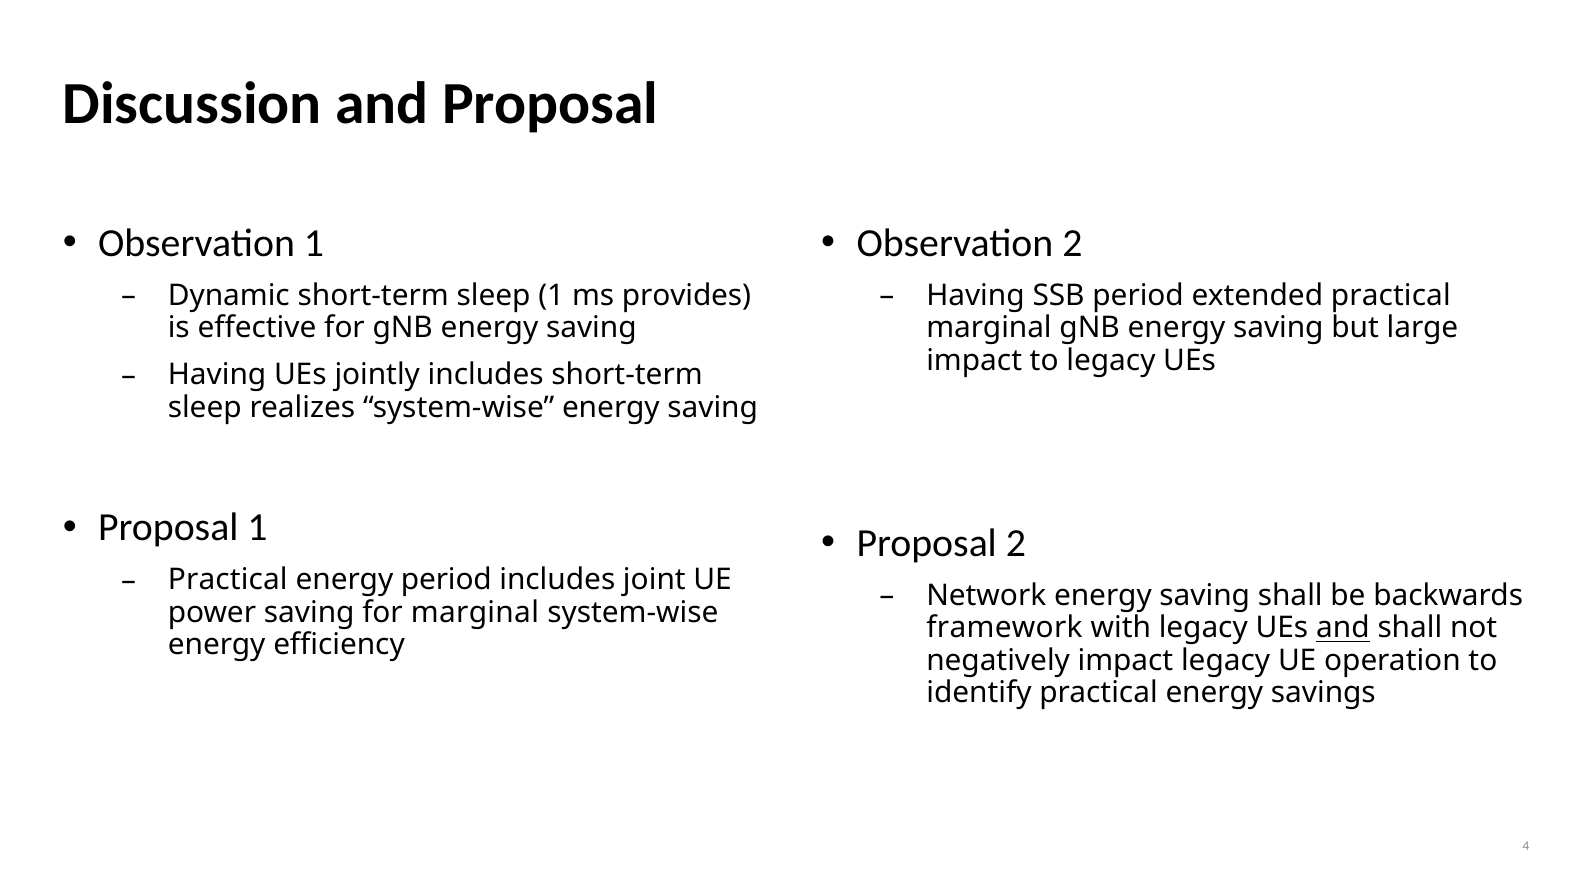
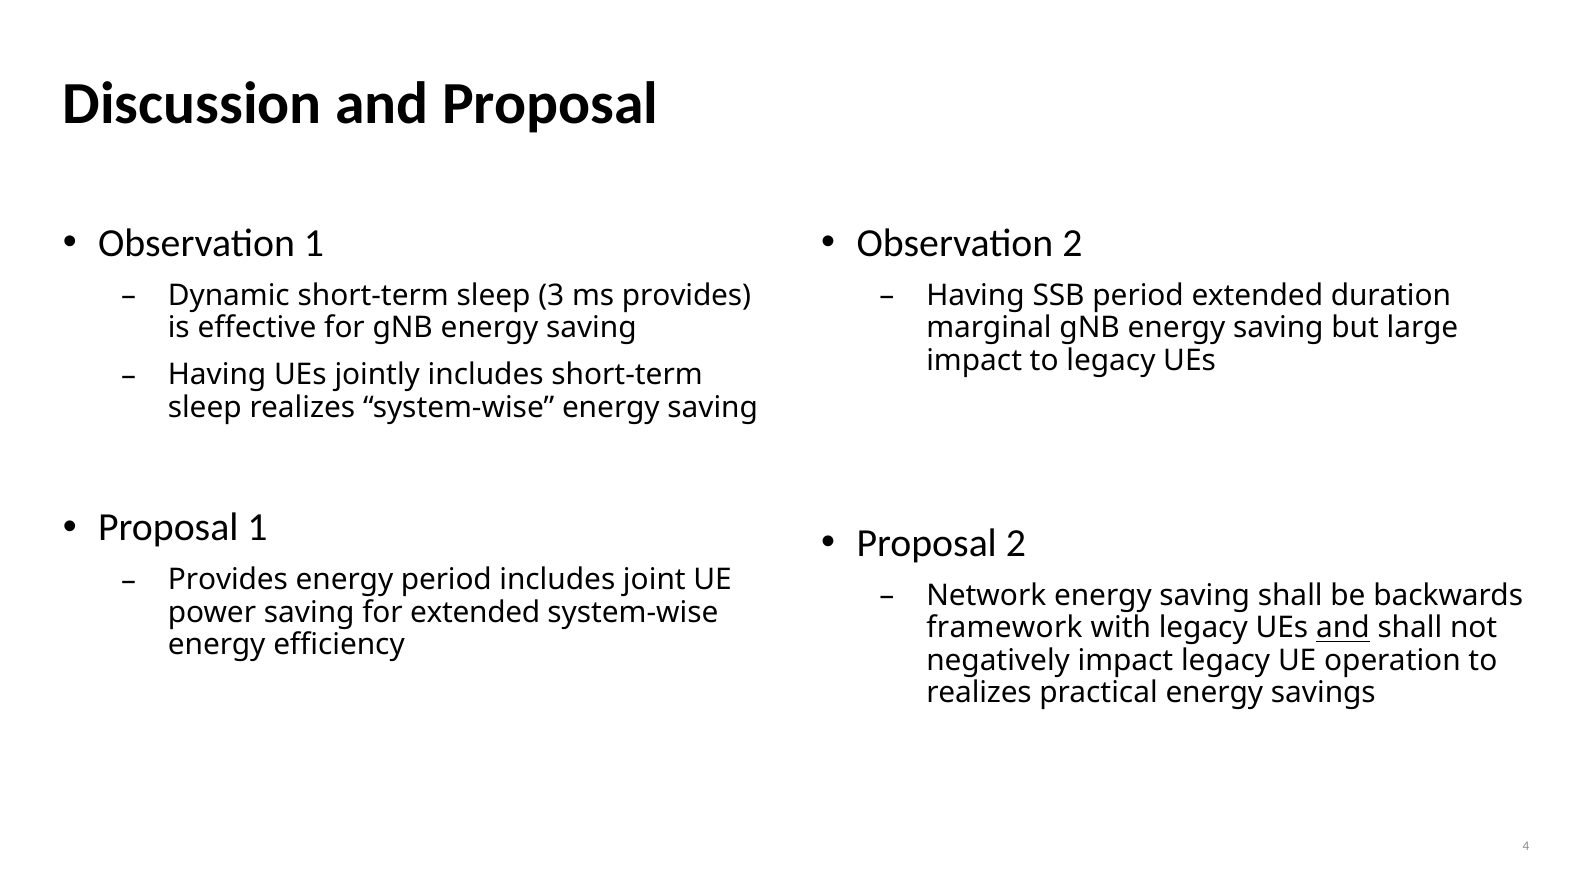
sleep 1: 1 -> 3 (551, 296)
extended practical: practical -> duration (1391, 296)
Practical: Practical -> Provides (228, 580)
for marginal: marginal -> extended (475, 613)
identify: identify -> realizes (979, 693)
